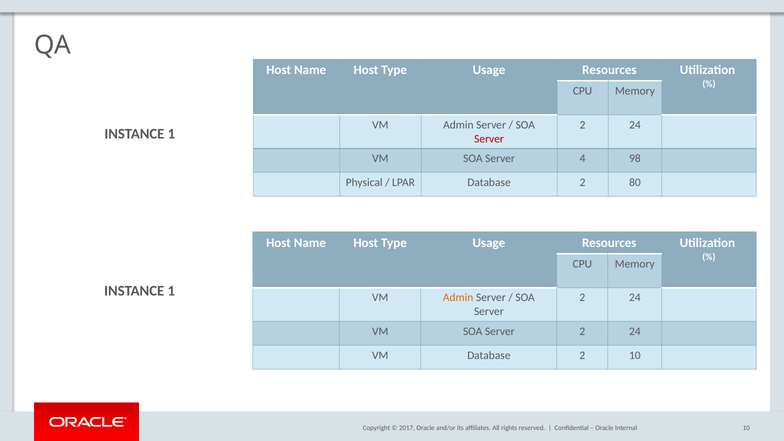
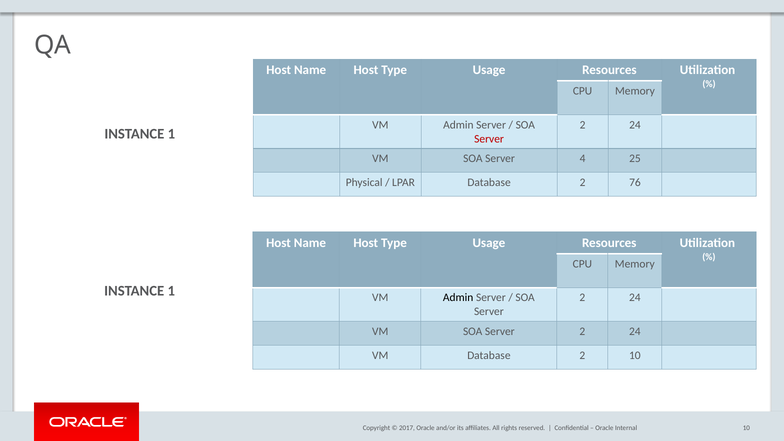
98: 98 -> 25 (635, 159)
80: 80 -> 76 (635, 182)
Admin colour: orange -> black (458, 298)
